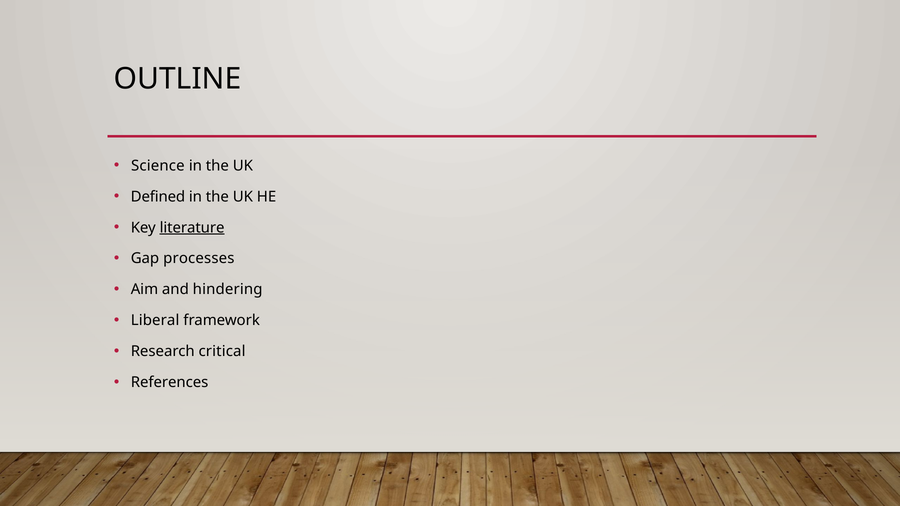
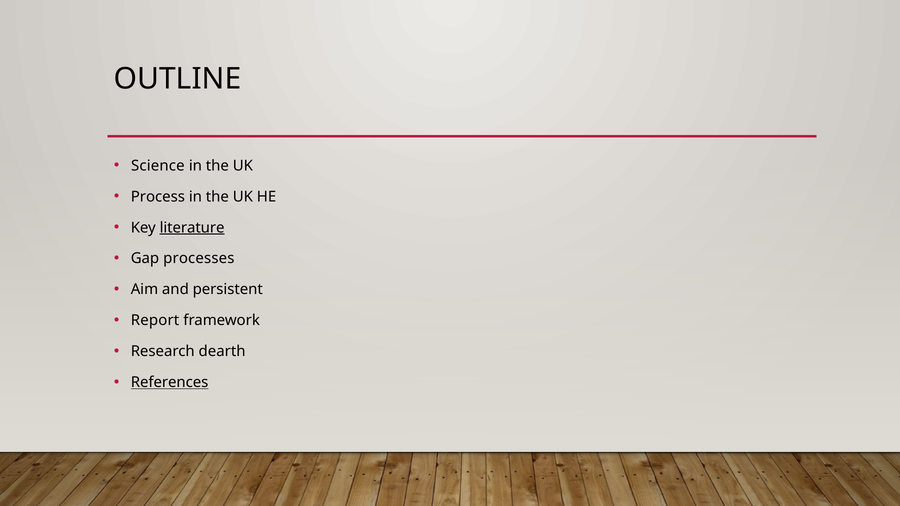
Defined: Defined -> Process (158, 197)
hindering: hindering -> persistent (228, 290)
Liberal: Liberal -> Report (155, 321)
critical: critical -> dearth (222, 352)
References underline: none -> present (170, 383)
